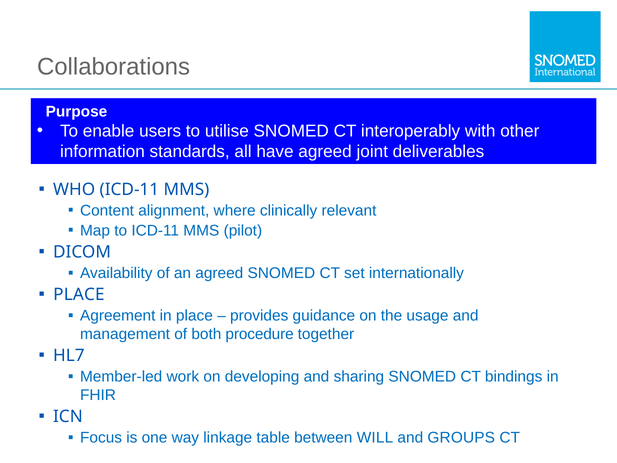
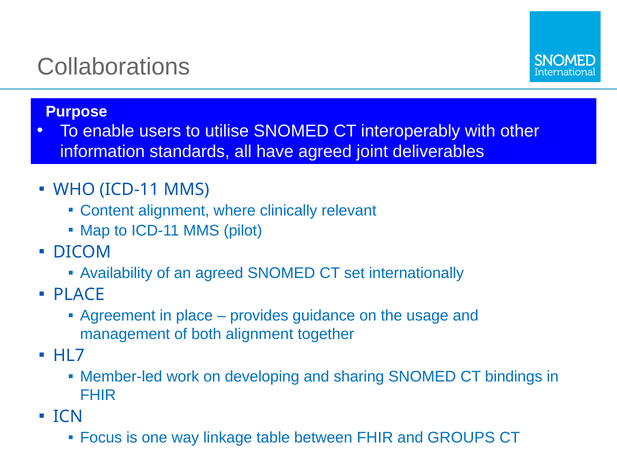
both procedure: procedure -> alignment (259, 334)
between WILL: WILL -> FHIR (375, 438)
